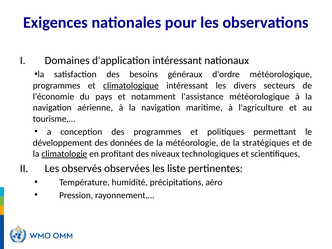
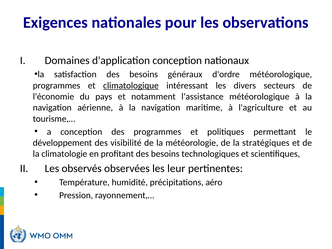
d'application intéressant: intéressant -> conception (177, 61)
données: données -> visibilité (126, 143)
climatologie underline: present -> none (64, 154)
profitant des niveaux: niveaux -> besoins (165, 154)
liste: liste -> leur (176, 168)
